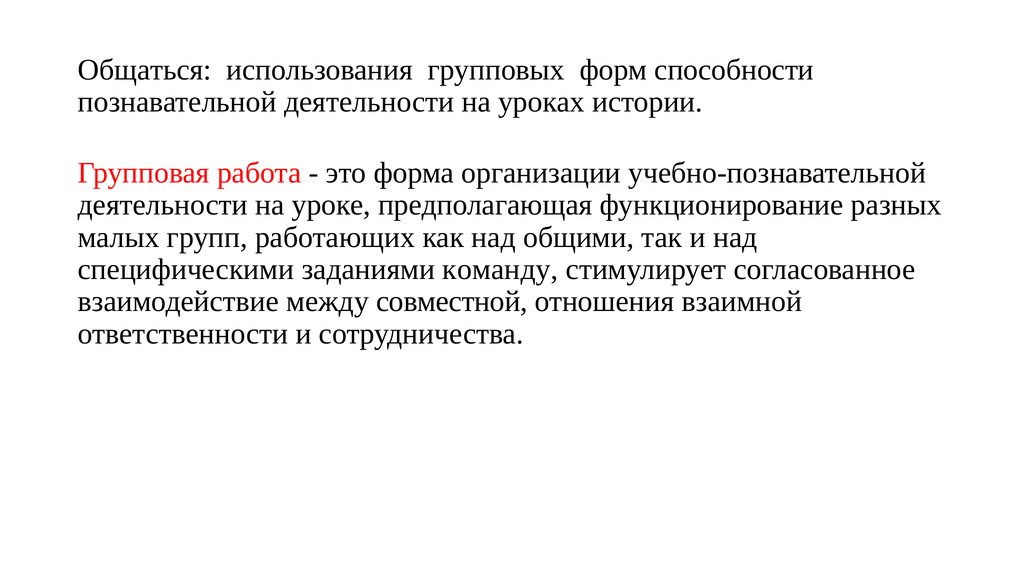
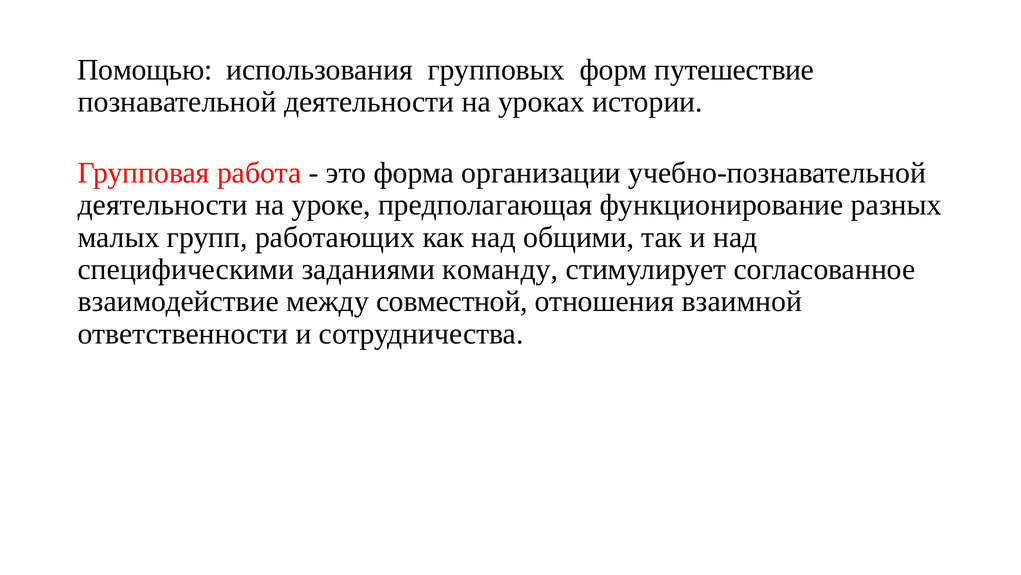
Общаться: Общаться -> Помощью (145, 70)
способности: способности -> путешествие (734, 70)
